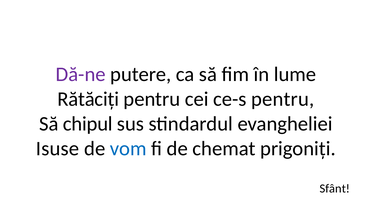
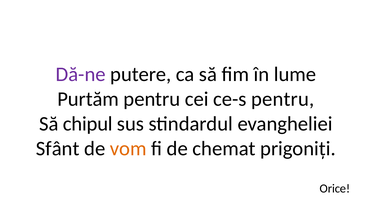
Rătăciți: Rătăciți -> Purtăm (88, 99)
Isuse: Isuse -> Sfânt (58, 149)
vom colour: blue -> orange (128, 149)
Sfânt: Sfânt -> Orice (335, 189)
